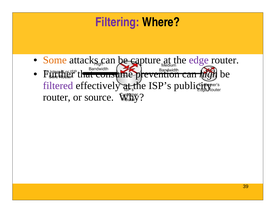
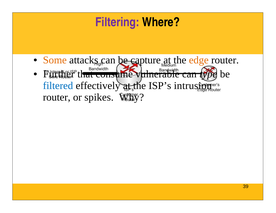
edge colour: purple -> orange (199, 60)
prevention: prevention -> vulnerable (157, 74)
high: high -> type (208, 74)
filtered colour: purple -> blue (58, 86)
publicity: publicity -> intrusion (193, 86)
source: source -> spikes (99, 97)
